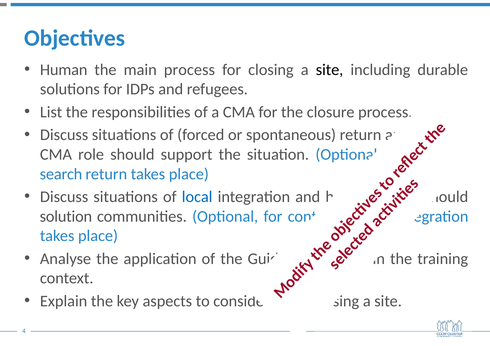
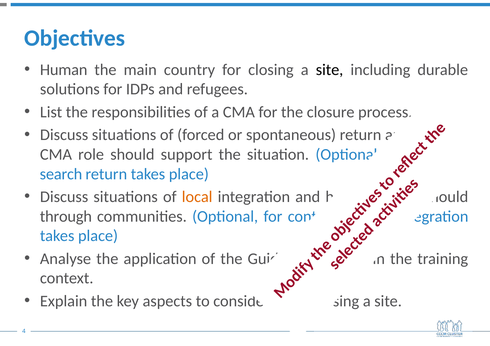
main process: process -> country (189, 70)
local colour: blue -> orange (197, 197)
solution: solution -> through (66, 217)
